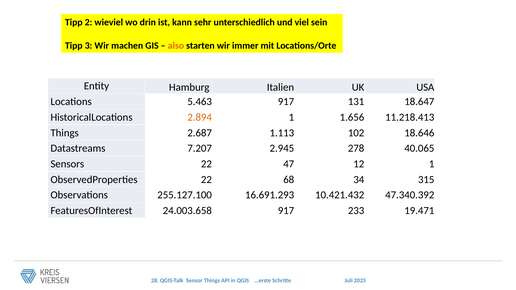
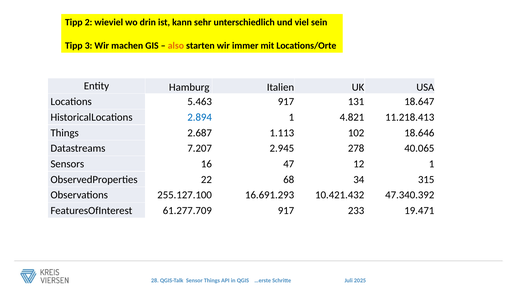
2.894 colour: orange -> blue (200, 117)
1.656: 1.656 -> 4.821 (352, 117)
Sensors 22: 22 -> 16 (206, 164)
24.003.658: 24.003.658 -> 61.277.709 (187, 211)
